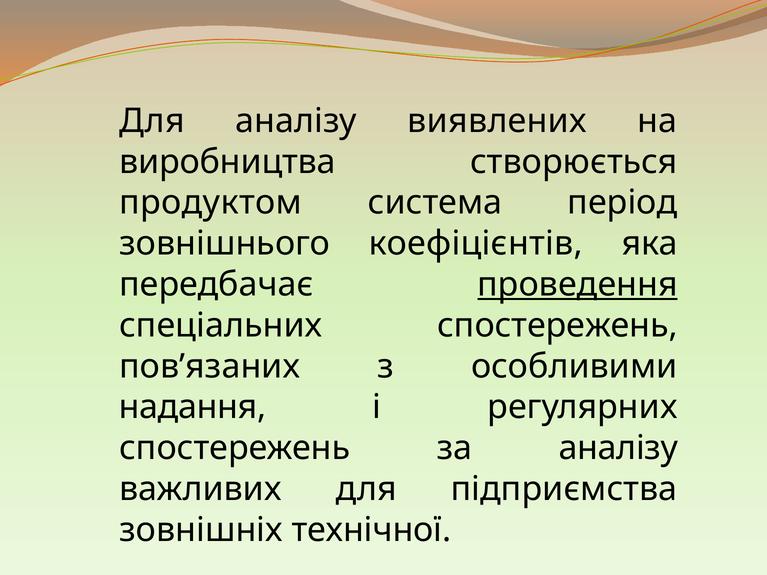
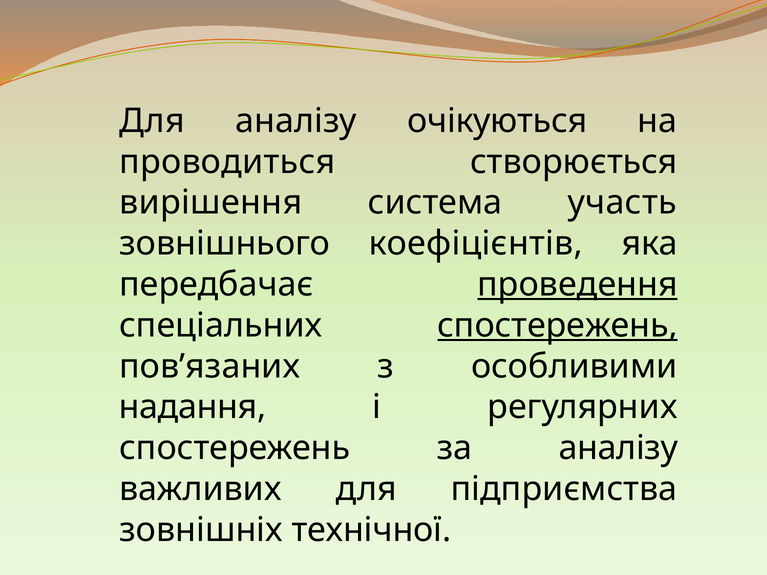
виявлених: виявлених -> очікуються (497, 121)
виробництва: виробництва -> проводиться (227, 162)
продуктом: продуктом -> вирішення (211, 203)
період: період -> участь (622, 203)
спостережень underline: none -> present (558, 326)
